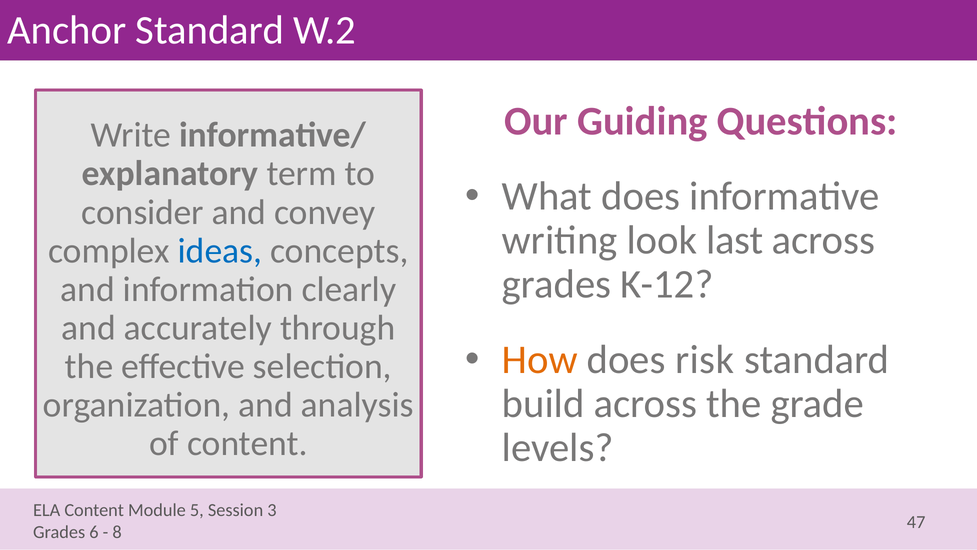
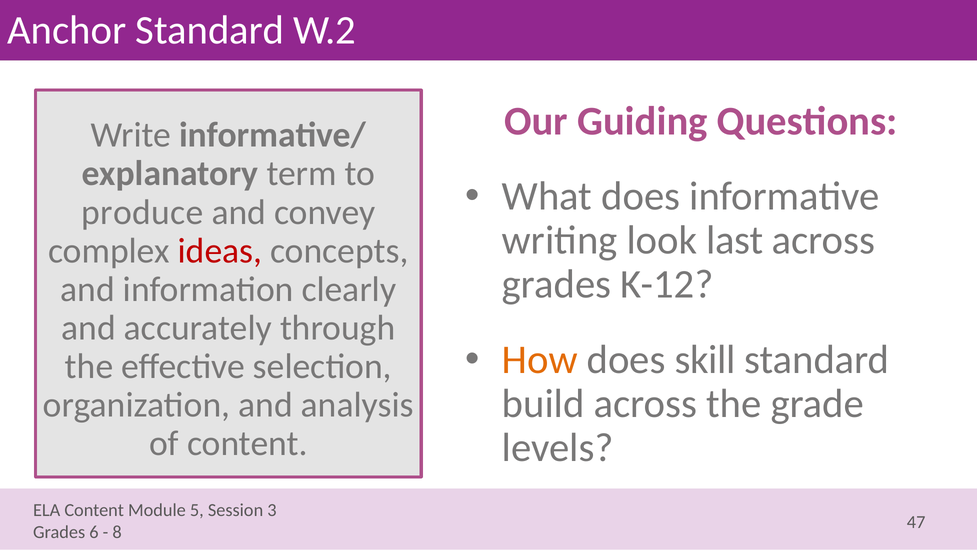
consider: consider -> produce (142, 212)
ideas colour: blue -> red (220, 251)
risk: risk -> skill (705, 360)
